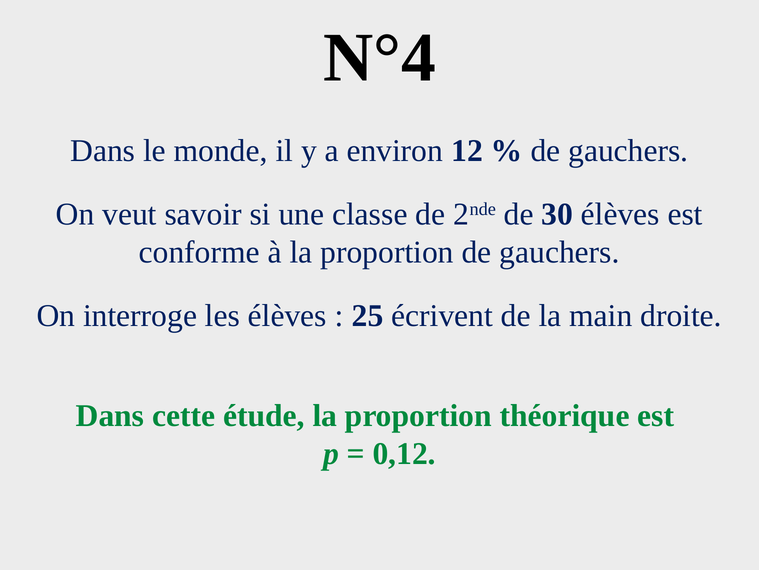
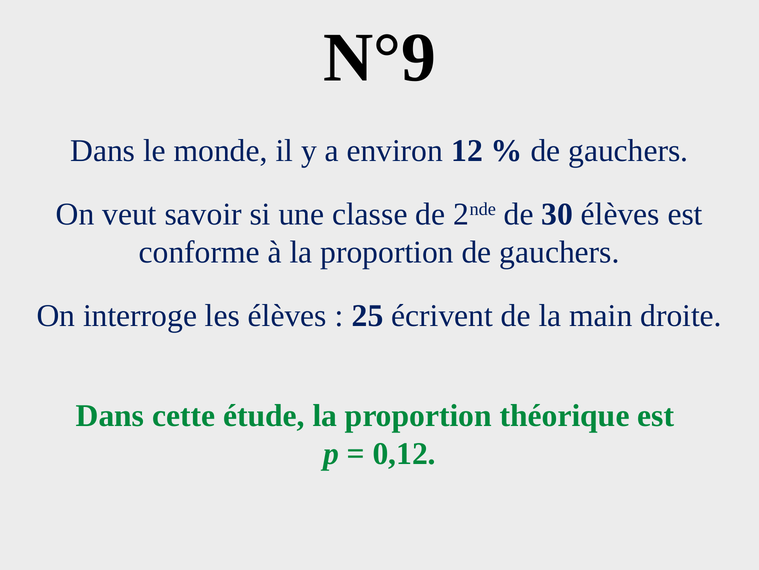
N°4: N°4 -> N°9 (379, 57)
